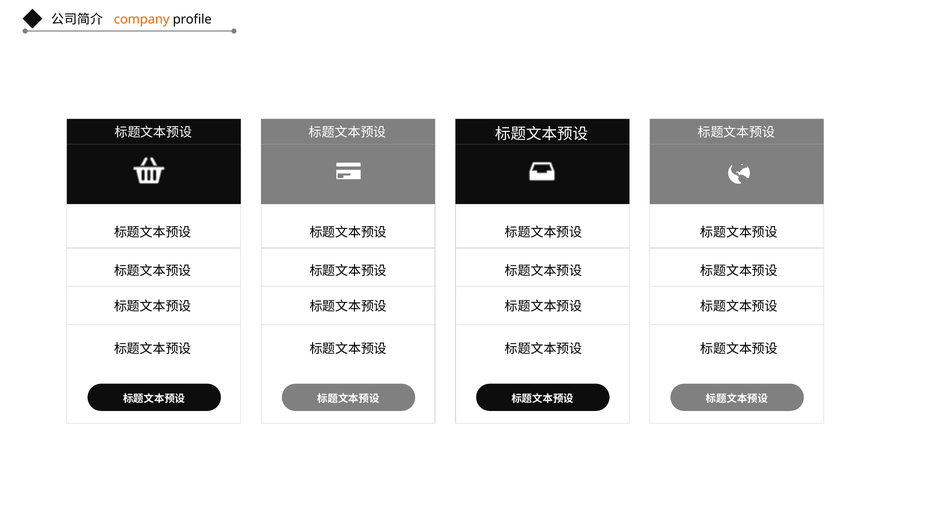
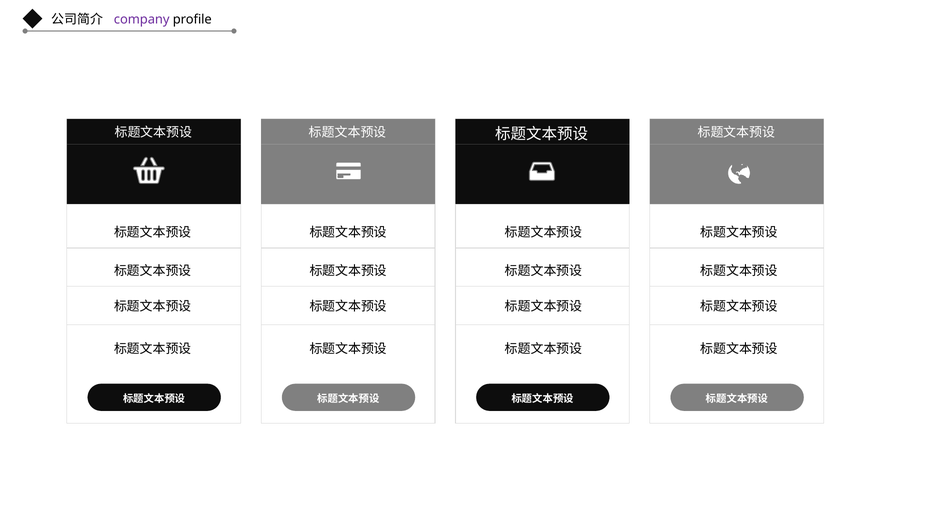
company colour: orange -> purple (142, 19)
